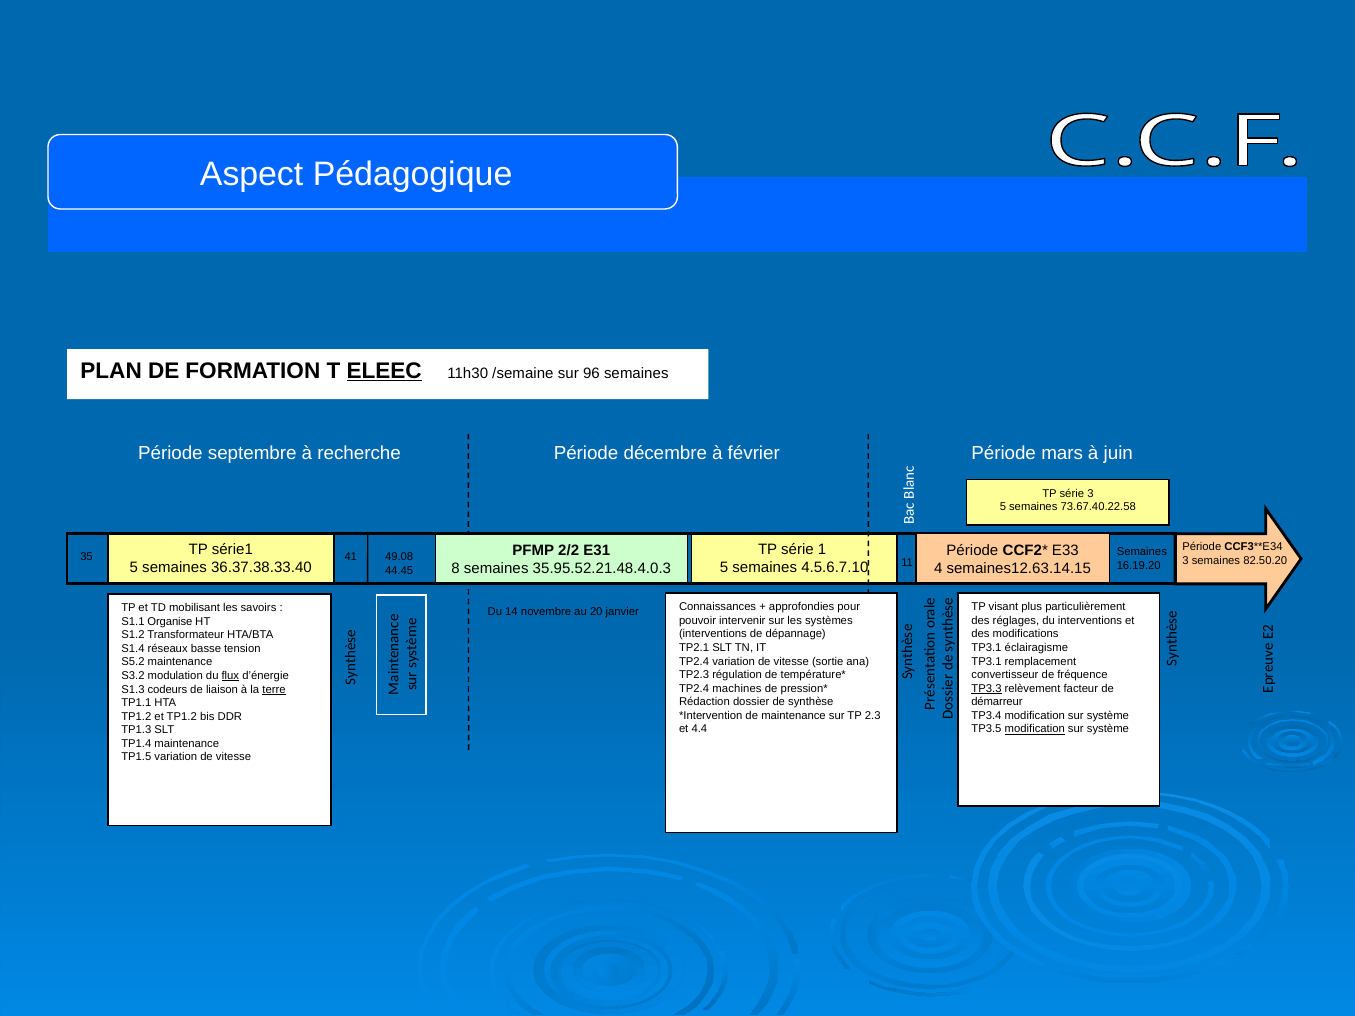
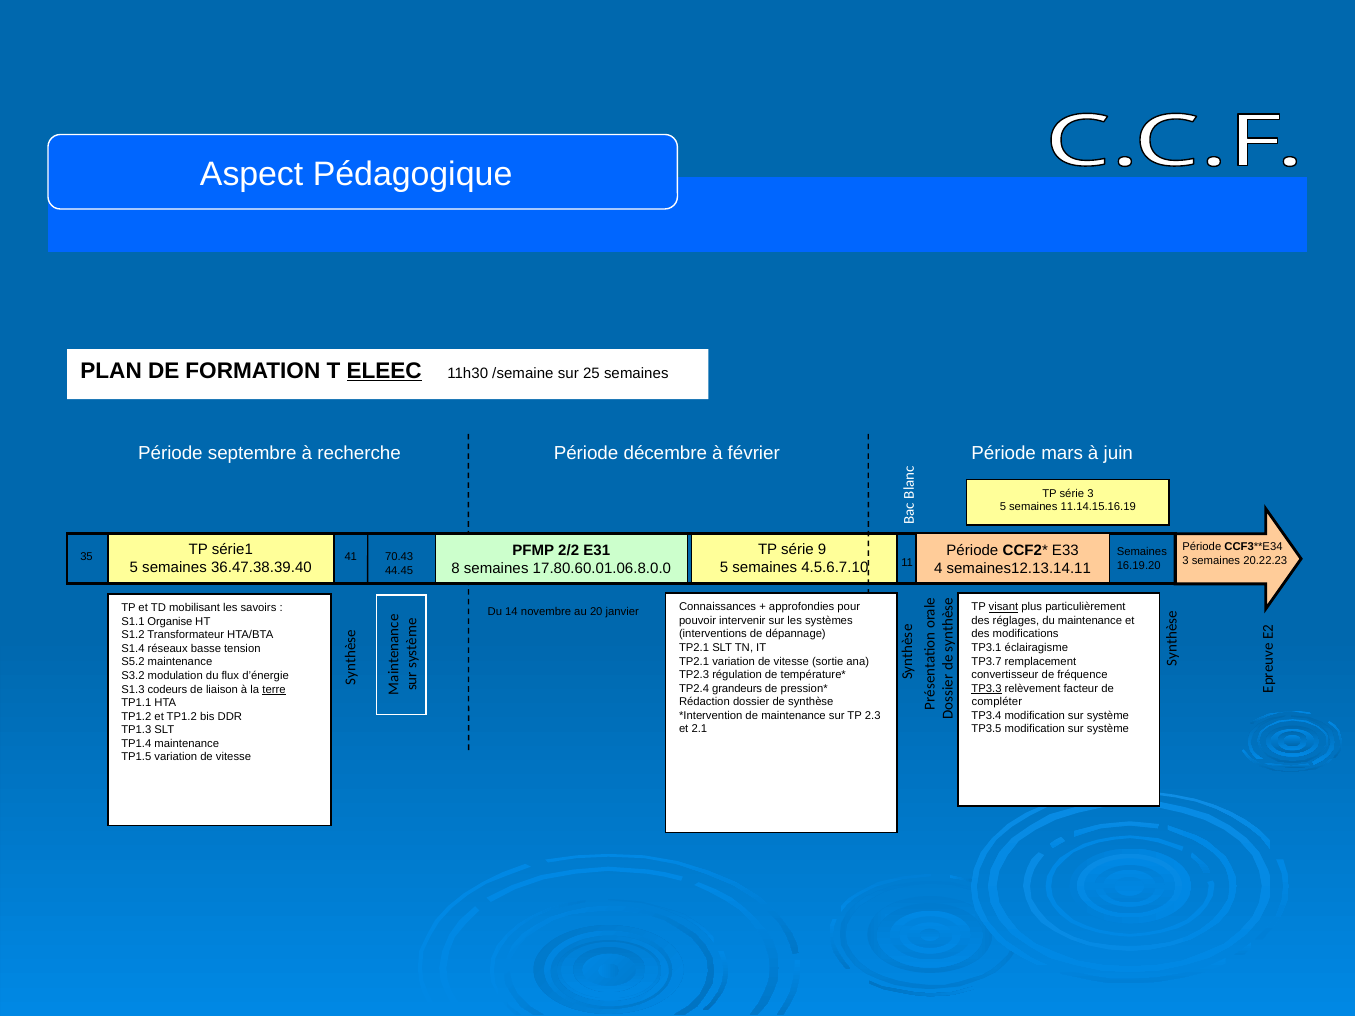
96: 96 -> 25 (591, 374)
73.67.40.22.58: 73.67.40.22.58 -> 11.14.15.16.19 (1098, 507)
1: 1 -> 9 (822, 550)
49.08: 49.08 -> 70.43 (399, 557)
82.50.20: 82.50.20 -> 20.22.23 (1265, 561)
36.37.38.33.40: 36.37.38.33.40 -> 36.47.38.39.40 (261, 568)
35.95.52.21.48.4.0.3: 35.95.52.21.48.4.0.3 -> 17.80.60.01.06.8.0.0 (602, 569)
semaines12.63.14.15: semaines12.63.14.15 -> semaines12.13.14.11 (1019, 569)
visant underline: none -> present (1003, 607)
du interventions: interventions -> maintenance (1090, 621)
TP2.4: TP2.4 -> TP2.1 (694, 661)
TP3.1: TP3.1 -> TP3.7 (987, 661)
flux underline: present -> none (230, 676)
machines: machines -> grandeurs (737, 689)
démarreur: démarreur -> compléter (997, 702)
4.4: 4.4 -> 2.1 (699, 729)
modification underline: present -> none (1035, 729)
